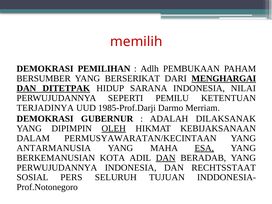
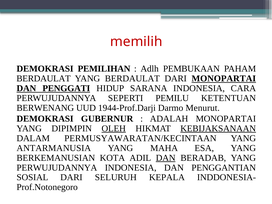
BERSUMBER: BERSUMBER -> BERDAULAT (44, 79)
YANG BERSERIKAT: BERSERIKAT -> BERDAULAT (132, 79)
DARI MENGHARGAI: MENGHARGAI -> MONOPARTAI (224, 79)
DITETPAK: DITETPAK -> PENGGATI (66, 88)
NILAI: NILAI -> CARA (243, 88)
TERJADINYA: TERJADINYA -> BERWENANG (45, 108)
1985-Prof.Darji: 1985-Prof.Darji -> 1944-Prof.Darji (127, 108)
Merriam: Merriam -> Menurut (203, 108)
ADALAH DILAKSANAK: DILAKSANAK -> MONOPARTAI (226, 119)
KEBIJAKSANAAN underline: none -> present (218, 128)
ESA underline: present -> none (204, 148)
RECHTSSTAAT: RECHTSSTAAT -> PENGGANTIAN (224, 168)
SOSIAL PERS: PERS -> DARI (71, 177)
TUJUAN: TUJUAN -> KEPALA (167, 177)
